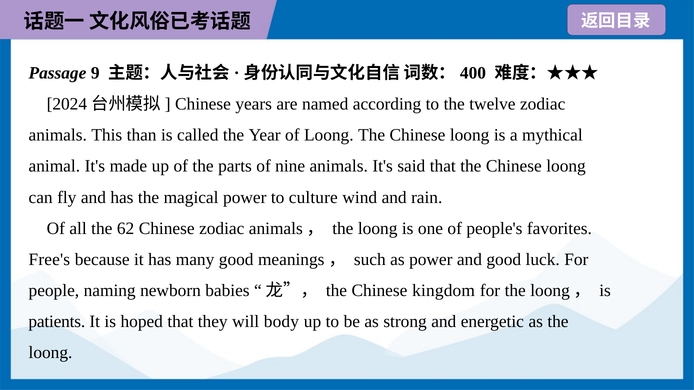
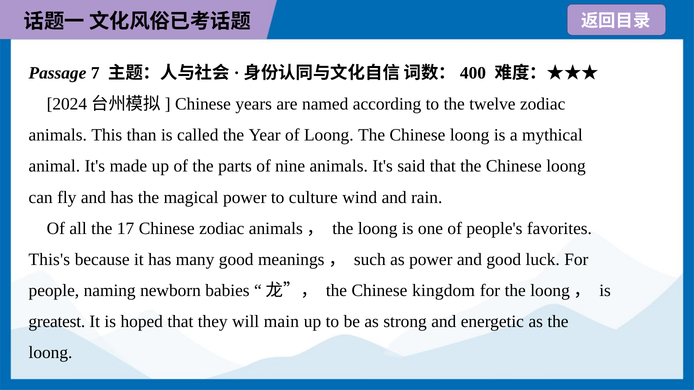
9: 9 -> 7 (95, 73)
62: 62 -> 17 (126, 229)
Free's: Free's -> This's (49, 260)
patients: patients -> greatest (57, 322)
body: body -> main (281, 322)
